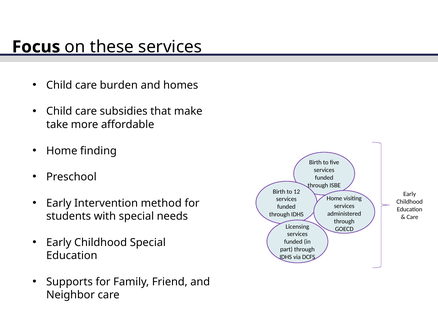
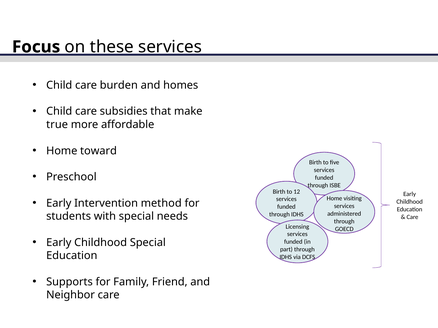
take: take -> true (57, 125)
finding: finding -> toward (98, 151)
